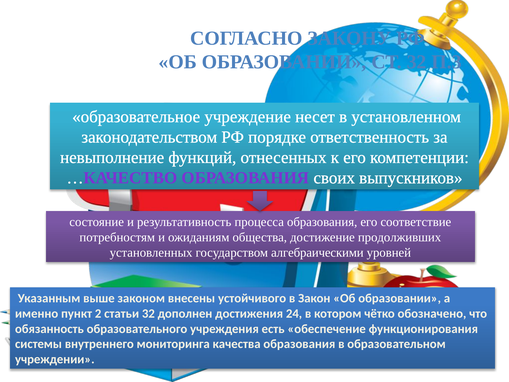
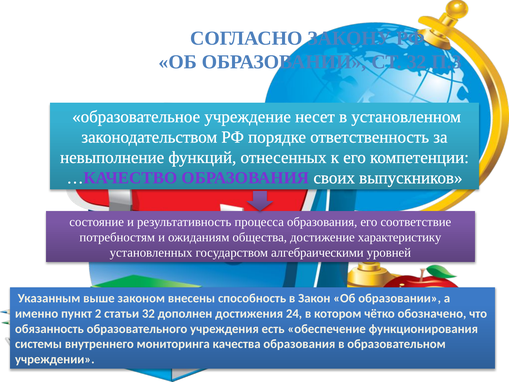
продолживших: продолживших -> характеристику (400, 237)
устойчивого: устойчивого -> способность (252, 298)
